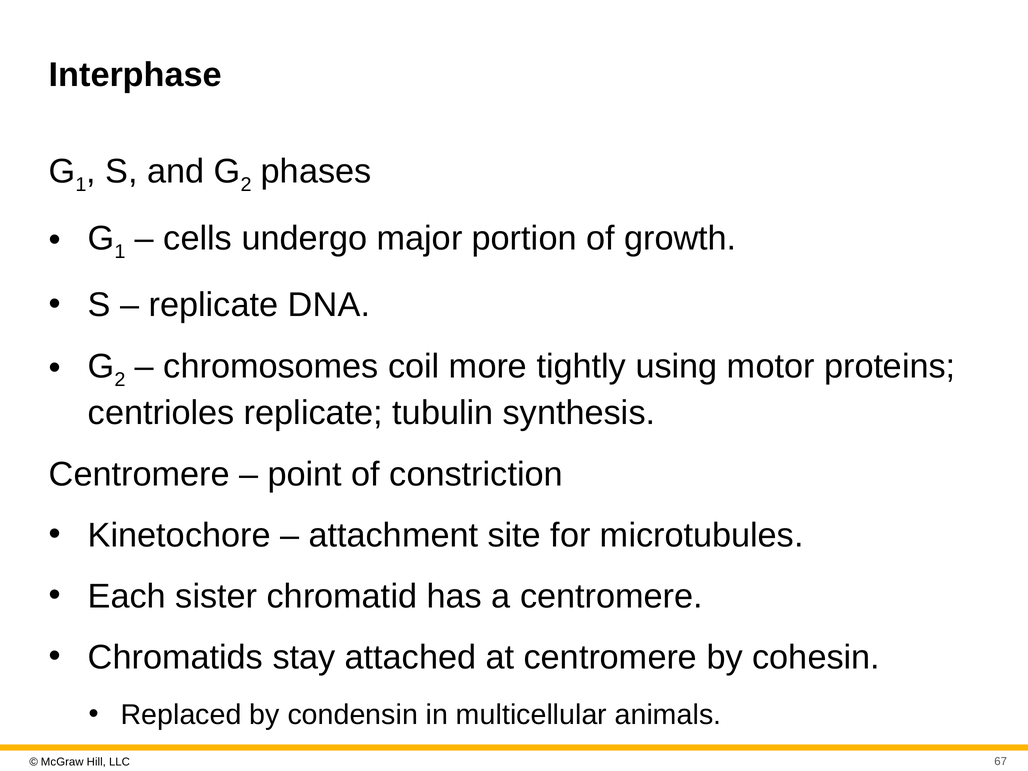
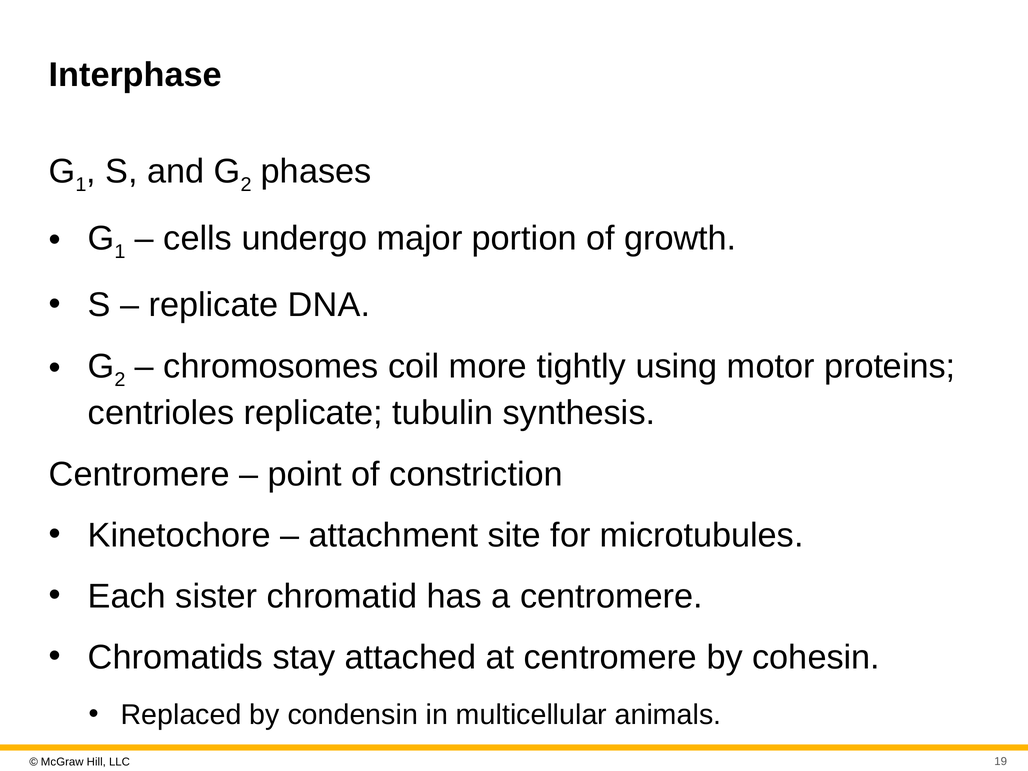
67: 67 -> 19 (1001, 761)
